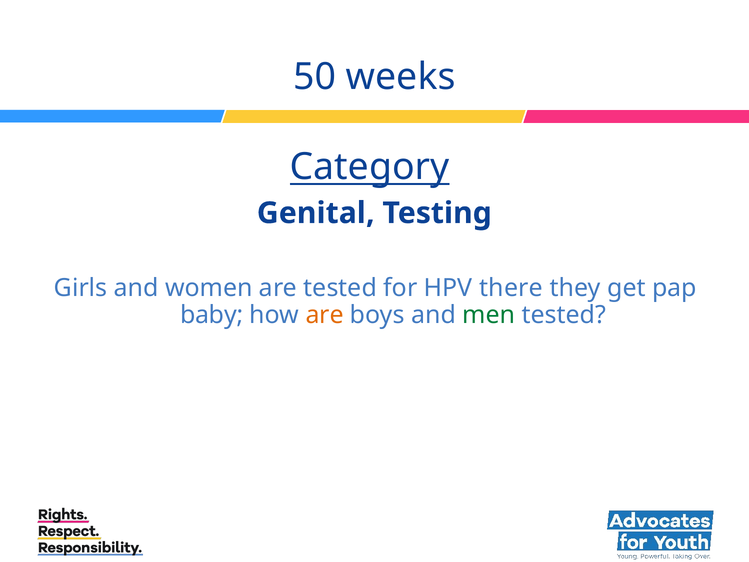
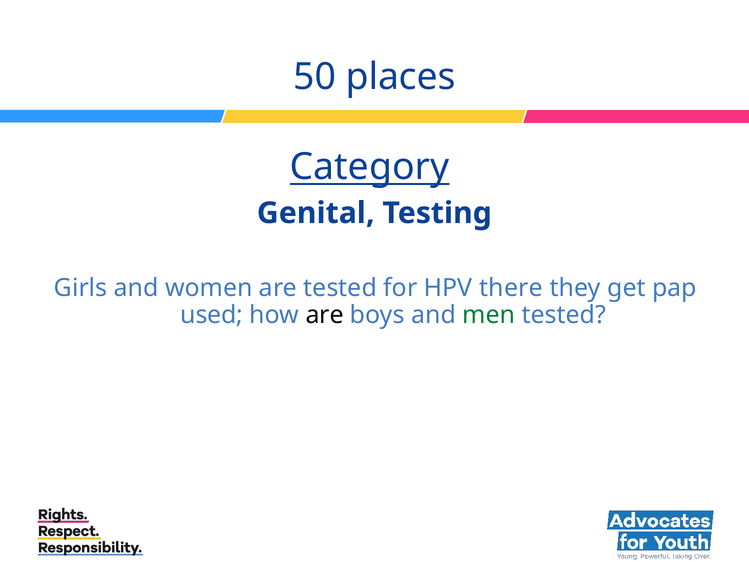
weeks: weeks -> places (401, 77)
baby: baby -> used (212, 315)
are colour: orange -> black (325, 315)
